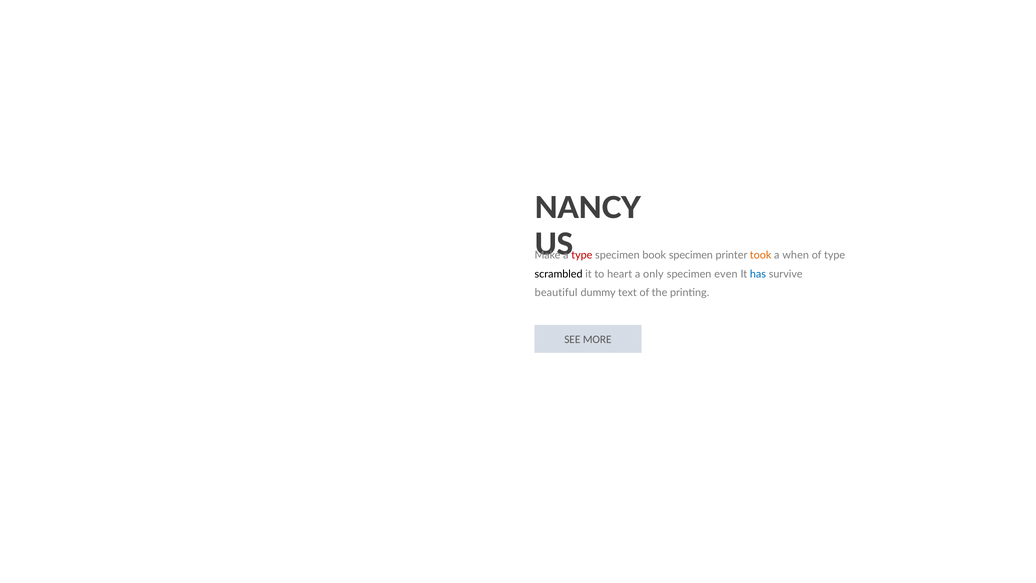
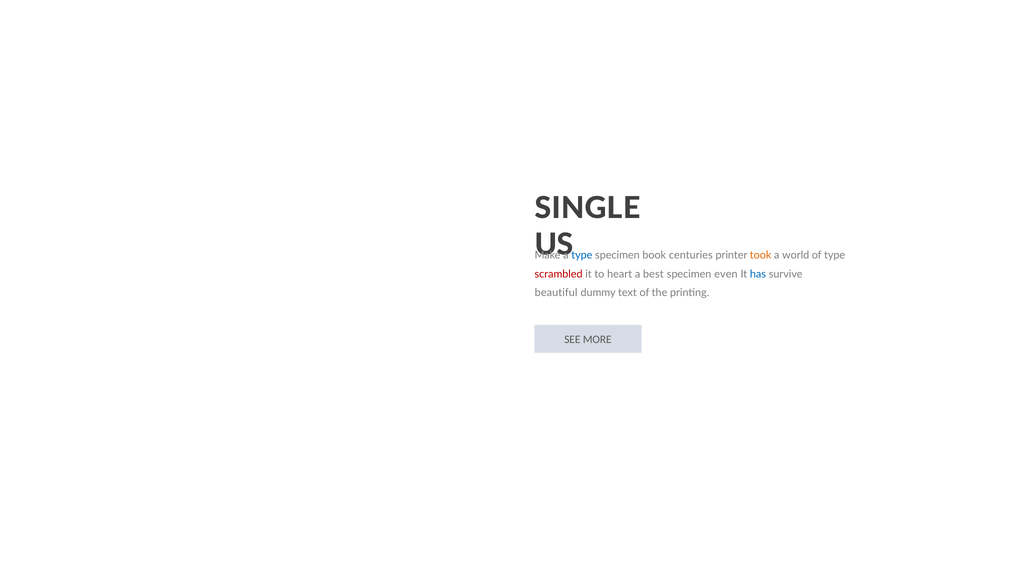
NANCY: NANCY -> SINGLE (588, 208)
type colour: red -> blue (582, 255)
book specimen: specimen -> centuries (691, 255)
when: when -> world (796, 255)
scrambled colour: black -> red (559, 274)
only: only -> best (653, 274)
